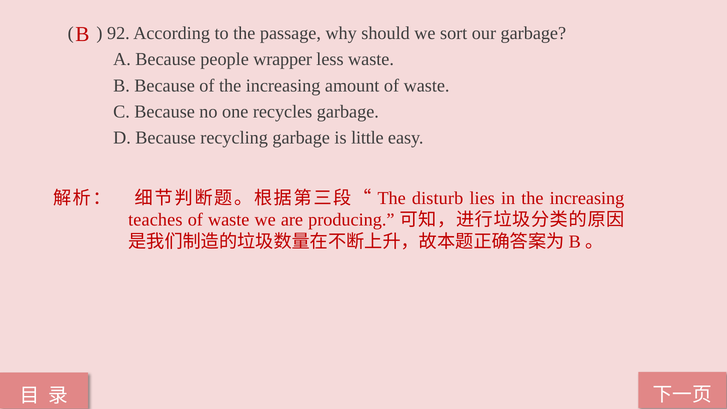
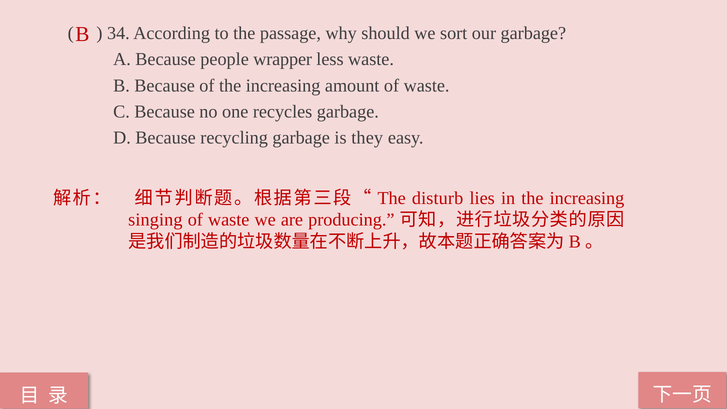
92: 92 -> 34 (118, 33)
little: little -> they (367, 138)
teaches: teaches -> singing (155, 220)
